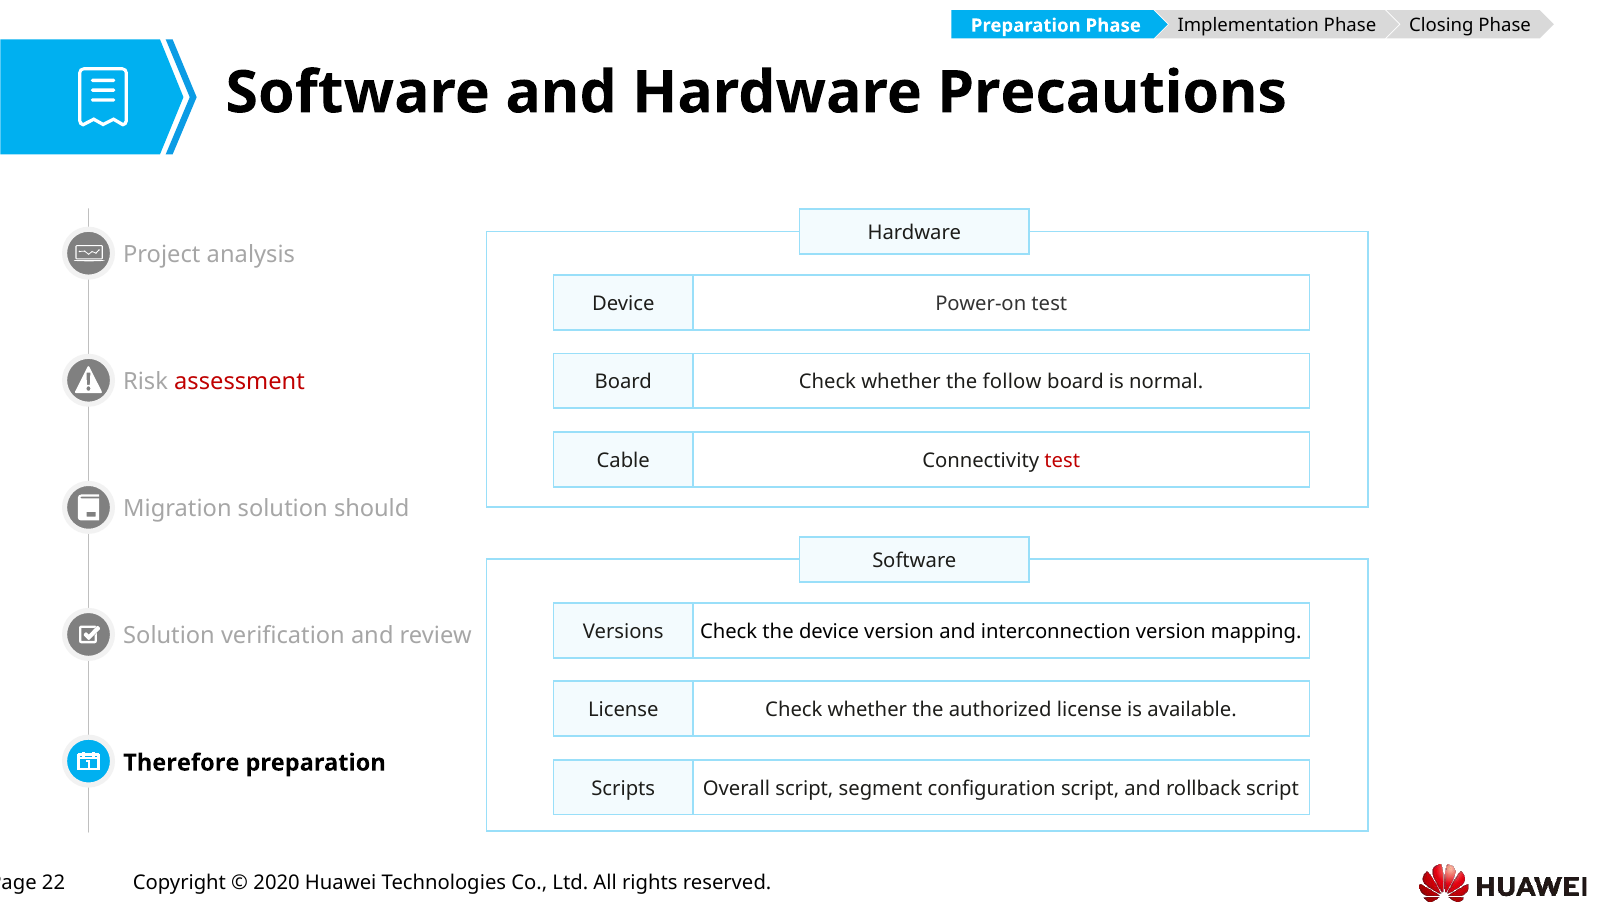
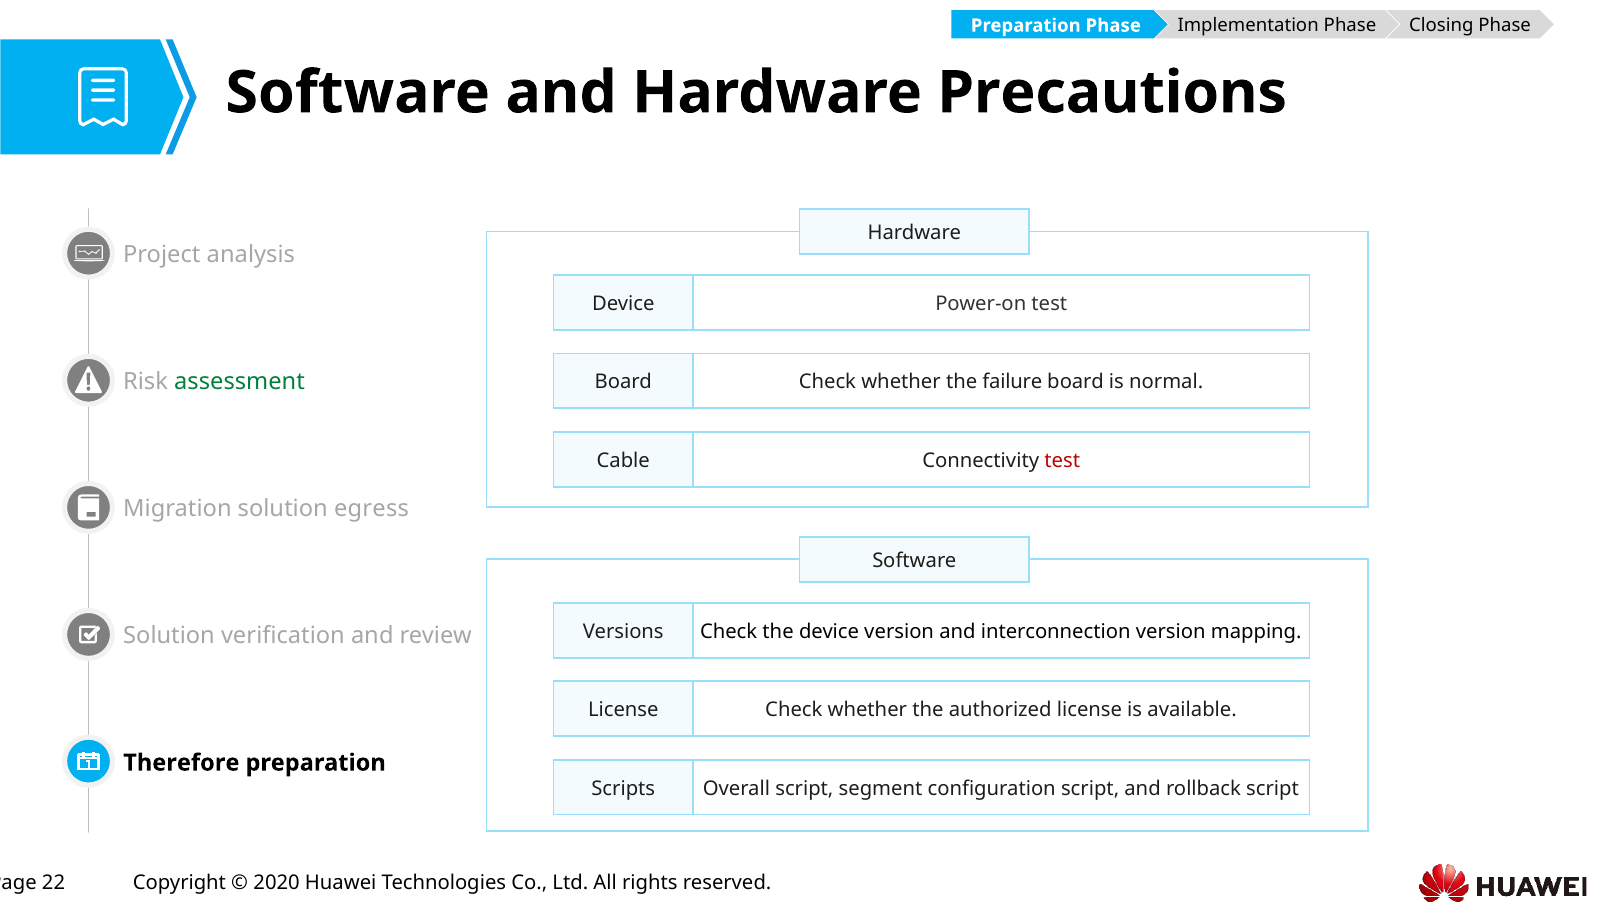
assessment colour: red -> green (240, 382)
follow: follow -> failure (1012, 382)
should: should -> egress (372, 509)
